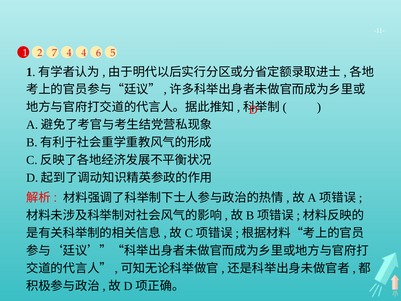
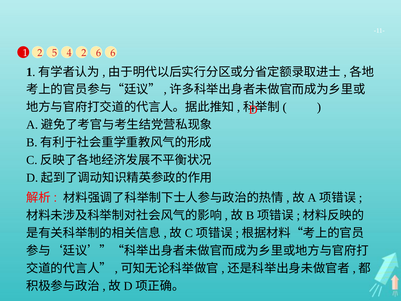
7: 7 -> 5 (55, 53)
4 4: 4 -> 2 (84, 53)
6 5: 5 -> 6 (113, 53)
